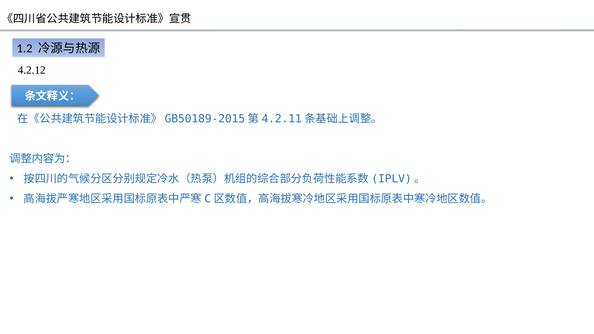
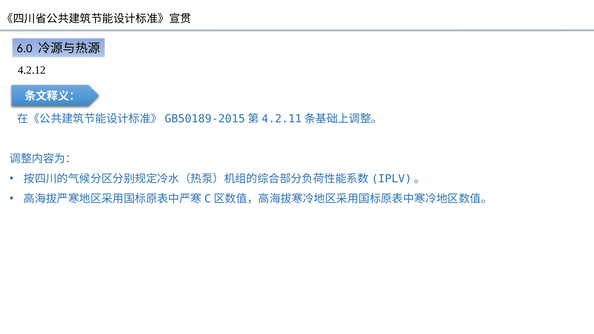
1.2: 1.2 -> 6.0 (25, 48)
